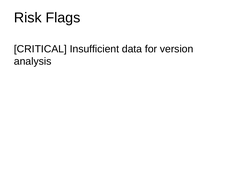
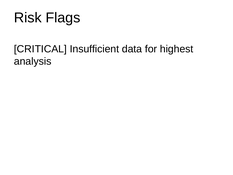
version: version -> highest (177, 49)
